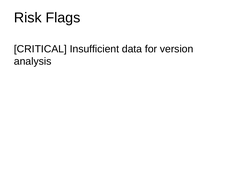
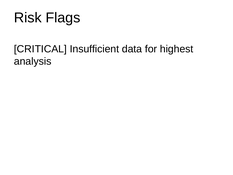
version: version -> highest (177, 49)
